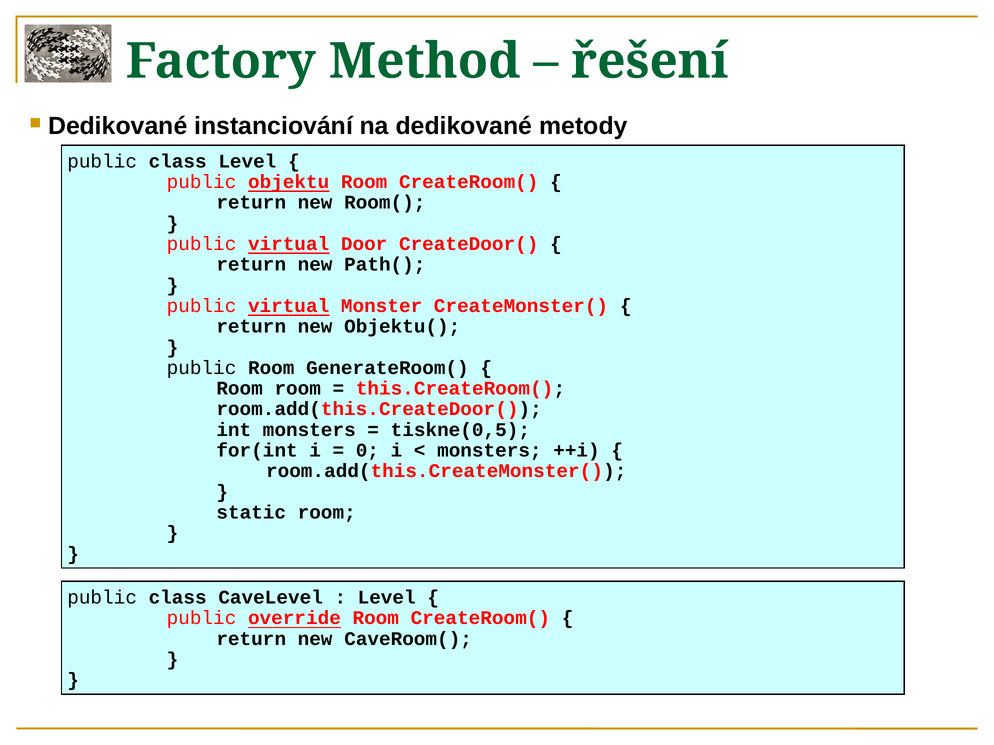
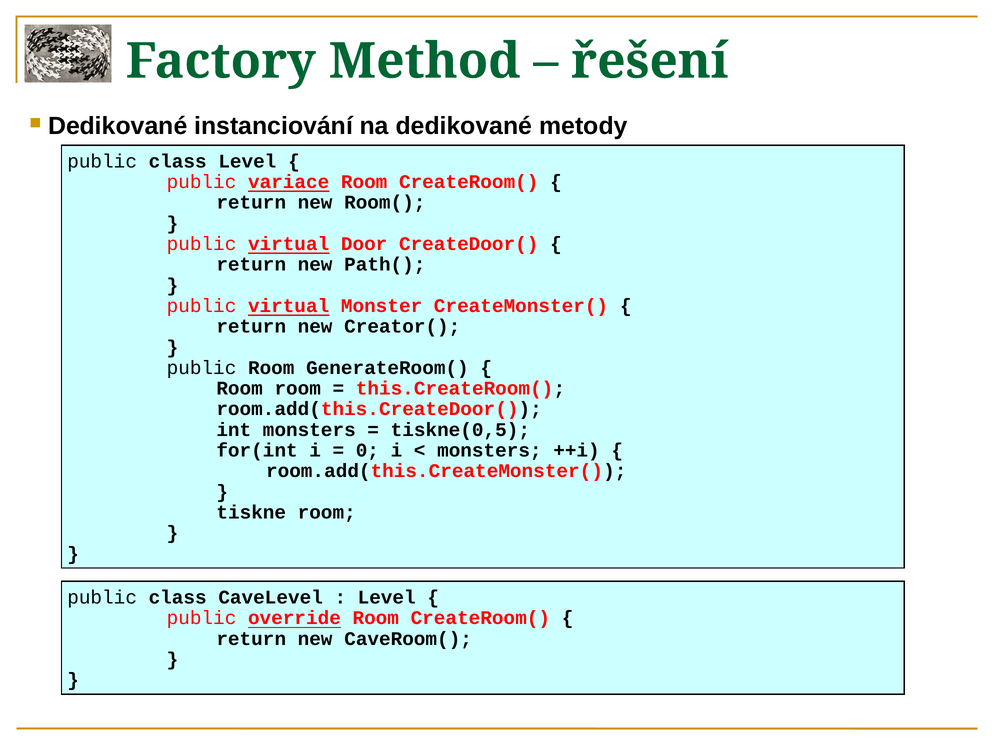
objektu: objektu -> variace (289, 182)
Objektu(: Objektu( -> Creator( (402, 327)
static: static -> tiskne (251, 513)
